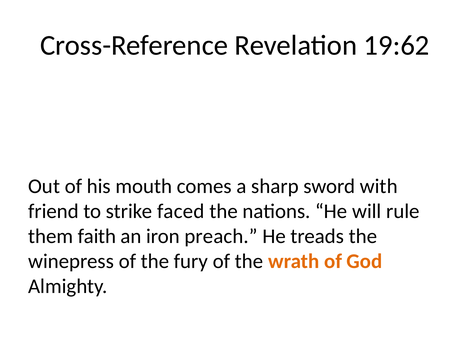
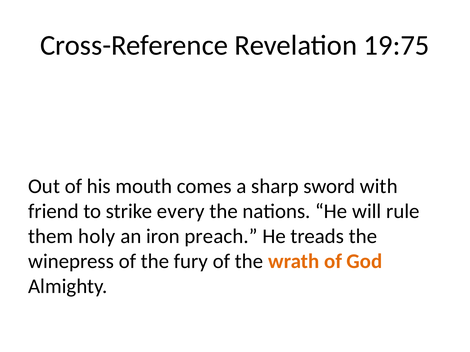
19:62: 19:62 -> 19:75 (397, 45)
faced: faced -> every (181, 212)
faith: faith -> holy (97, 237)
